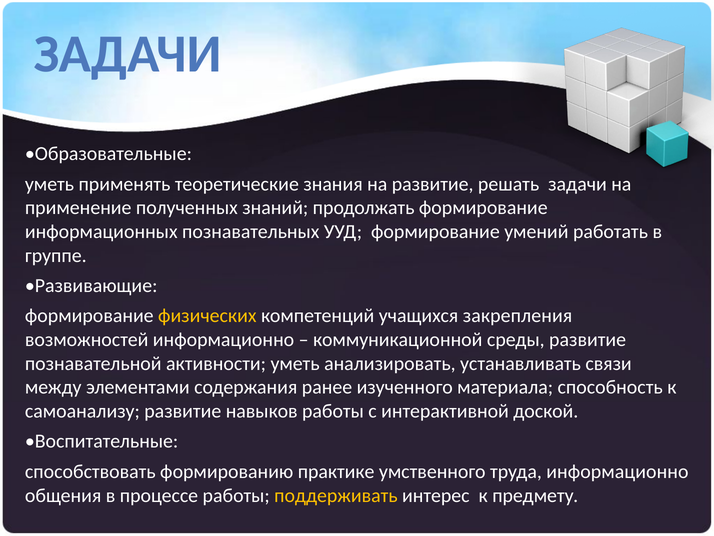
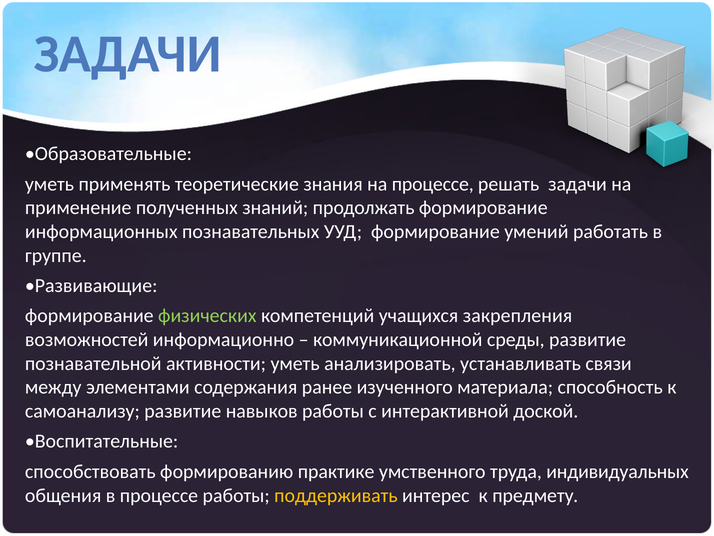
на развитие: развитие -> процессе (433, 184)
физических colour: yellow -> light green (207, 316)
труда информационно: информационно -> индивидуальных (618, 471)
